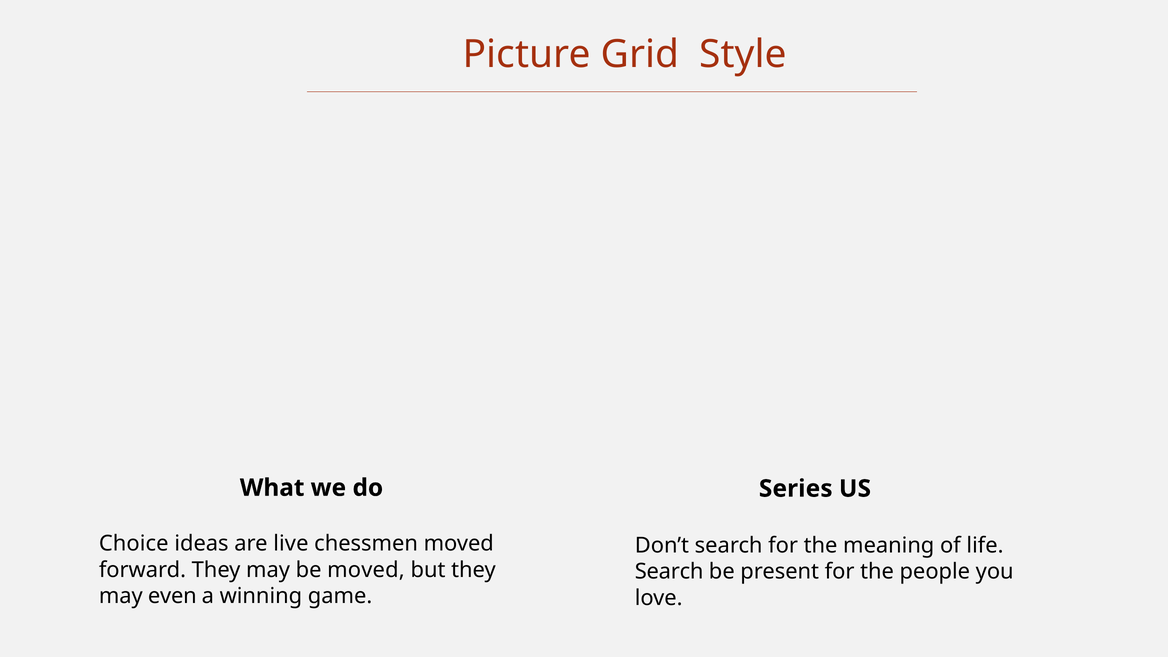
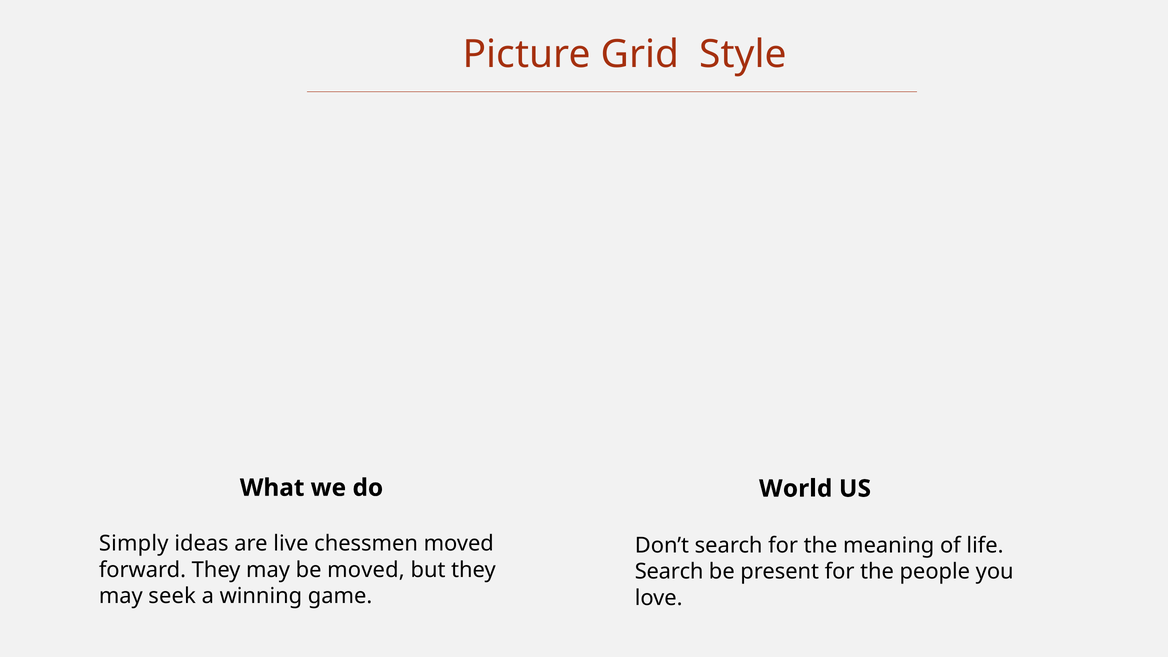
Series: Series -> World (796, 489)
Choice: Choice -> Simply (134, 544)
even: even -> seek (172, 596)
